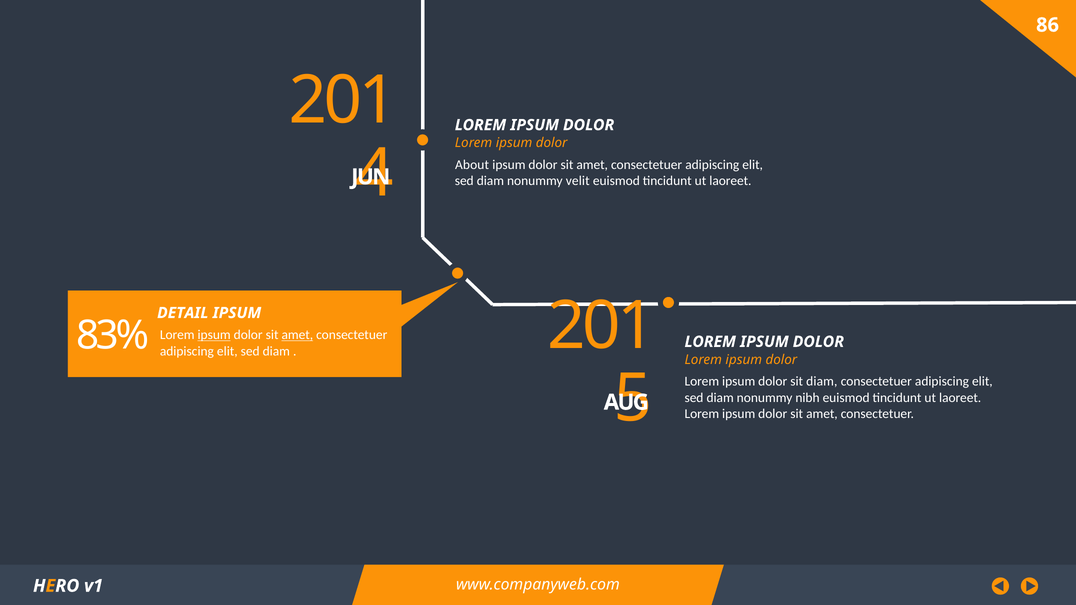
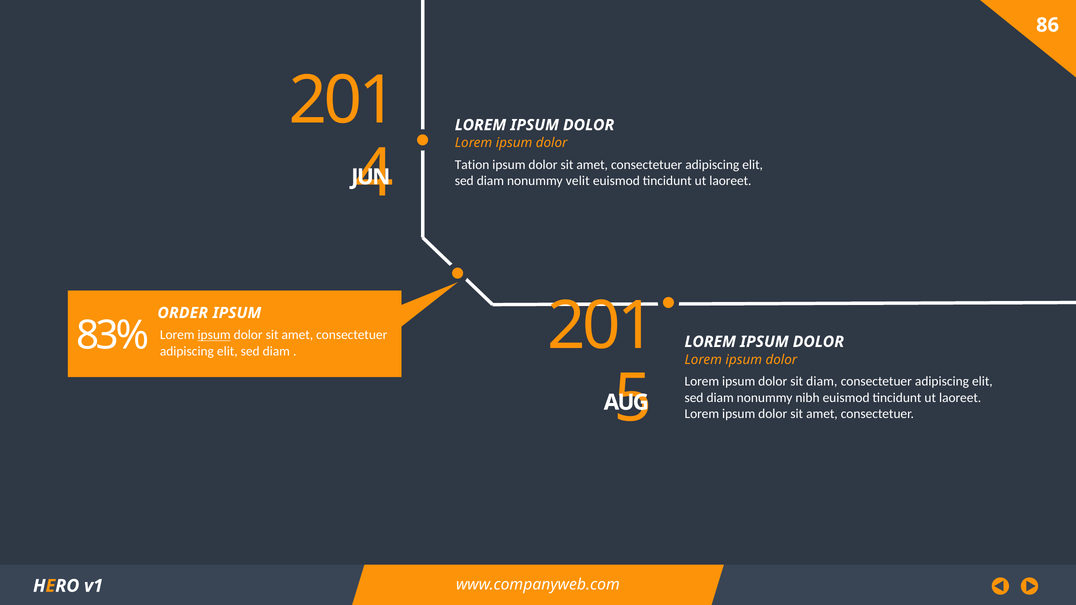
About: About -> Tation (472, 165)
DETAIL: DETAIL -> ORDER (183, 313)
amet underline: present -> none (297, 335)
